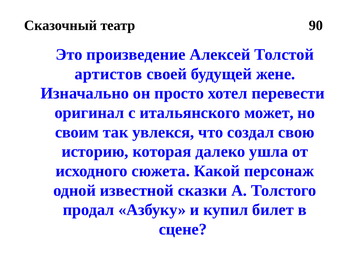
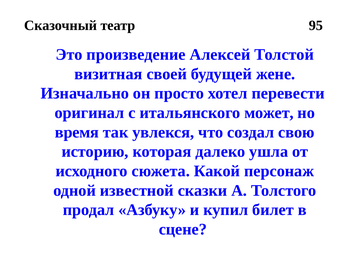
90: 90 -> 95 (316, 25)
артистов: артистов -> визитная (108, 74)
своим: своим -> время (77, 132)
